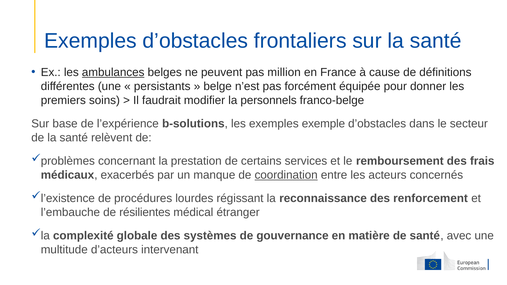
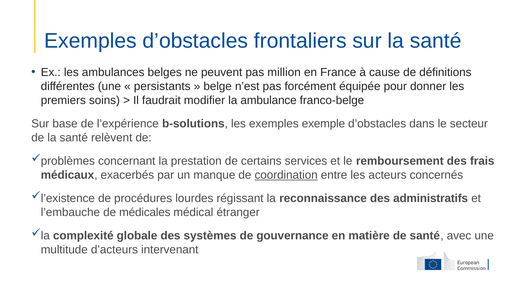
ambulances underline: present -> none (113, 72)
personnels: personnels -> ambulance (269, 100)
renforcement: renforcement -> administratifs (431, 198)
résilientes: résilientes -> médicales (145, 212)
